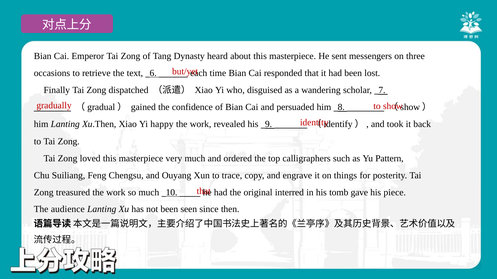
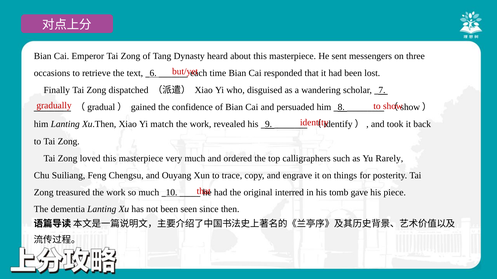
happy: happy -> match (162, 124)
Pattern: Pattern -> Rarely (389, 159)
audience: audience -> dementia (68, 209)
